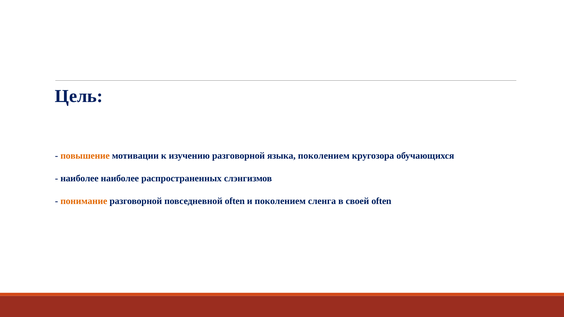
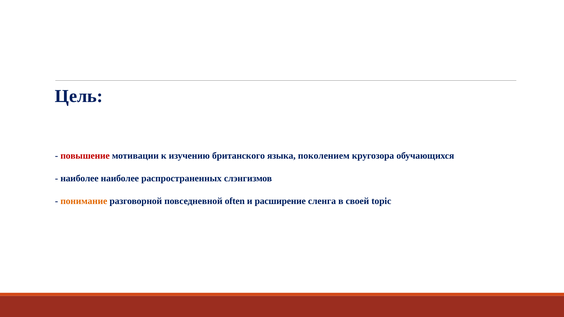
повышение colour: orange -> red (85, 156)
изучению разговорной: разговорной -> британского (239, 156)
и поколением: поколением -> расширение (280, 201)
своей often: often -> topic (381, 201)
